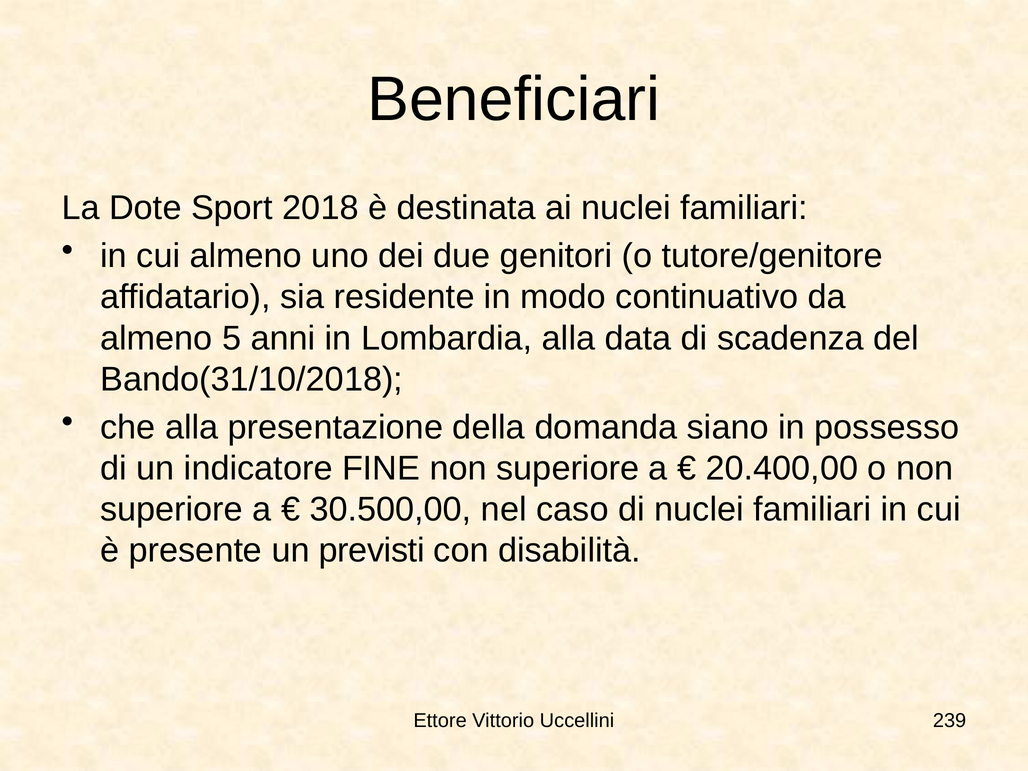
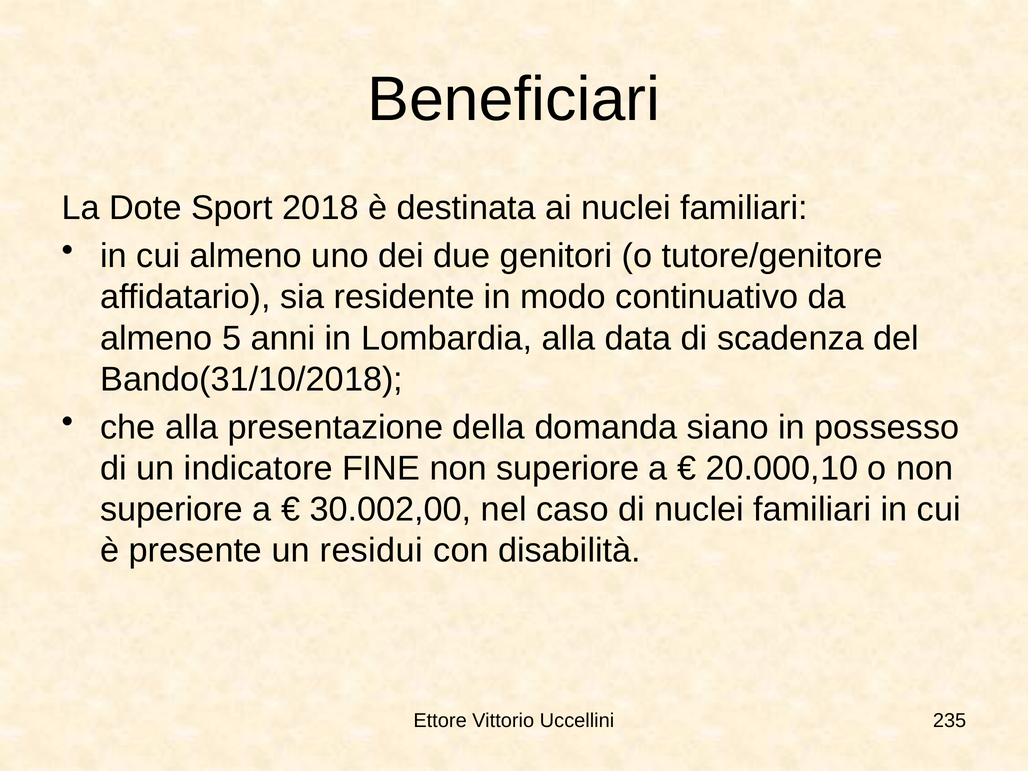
20.400,00: 20.400,00 -> 20.000,10 (782, 468)
30.500,00: 30.500,00 -> 30.002,00 (390, 510)
previsti: previsti -> residui (371, 551)
239: 239 -> 235 (950, 721)
